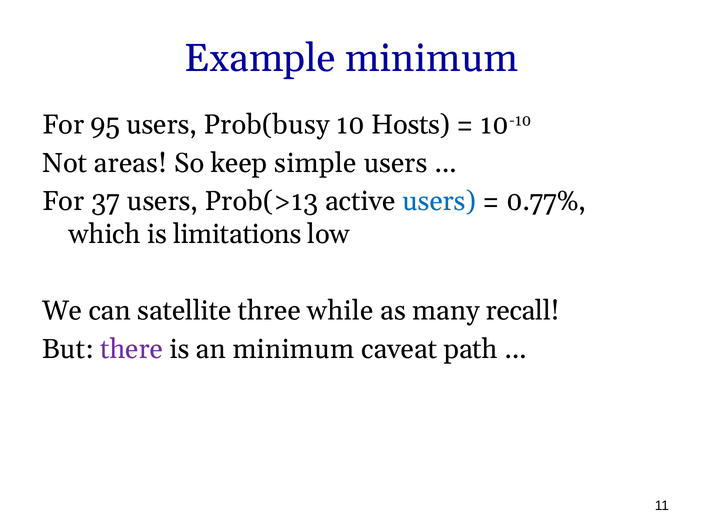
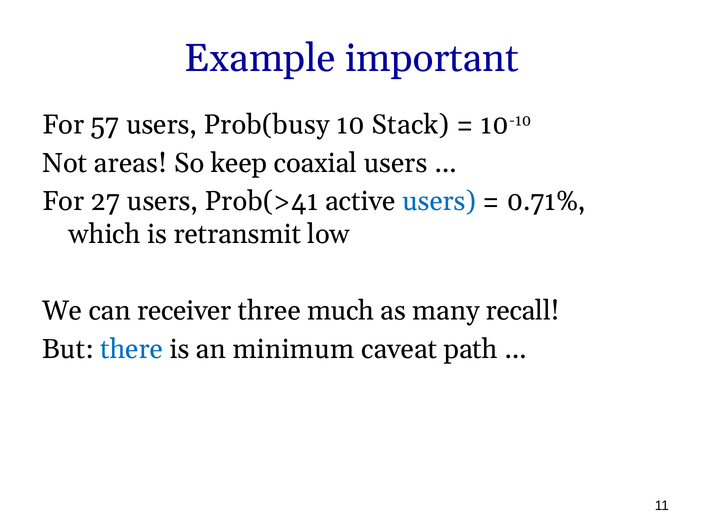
Example minimum: minimum -> important (432, 59)
95: 95 -> 57 (105, 125)
Hosts: Hosts -> Stack (410, 125)
simple: simple -> coaxial (316, 163)
37: 37 -> 27 (106, 202)
Prob(>13: Prob(>13 -> Prob(>41 (262, 202)
0.77%: 0.77% -> 0.71% (546, 202)
limitations: limitations -> retransmit (237, 234)
satellite: satellite -> receiver (185, 311)
while: while -> much (341, 311)
there colour: purple -> blue (132, 349)
